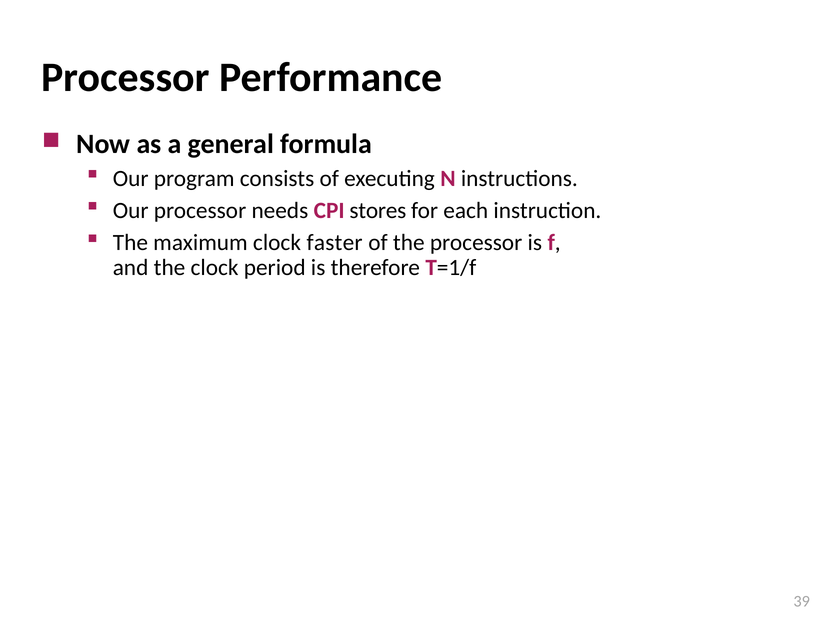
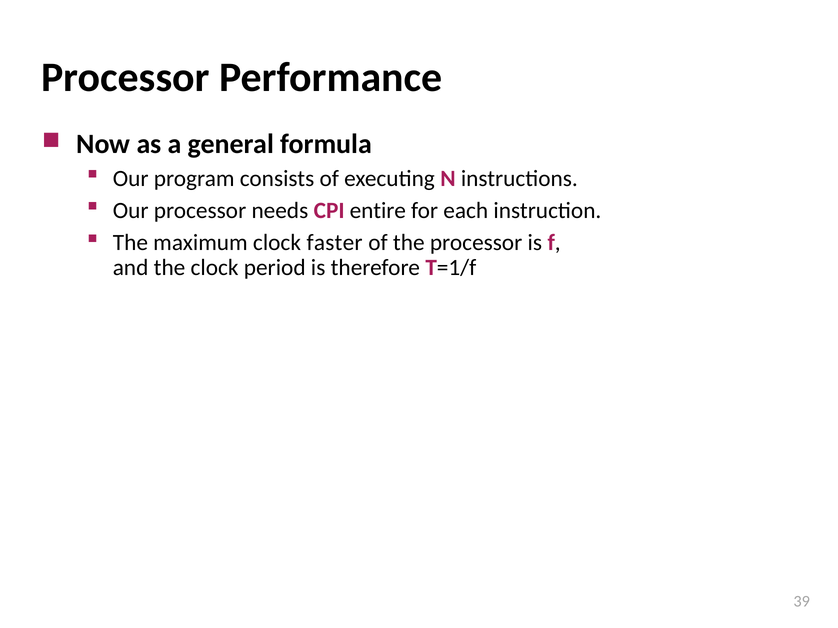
stores: stores -> entire (378, 211)
